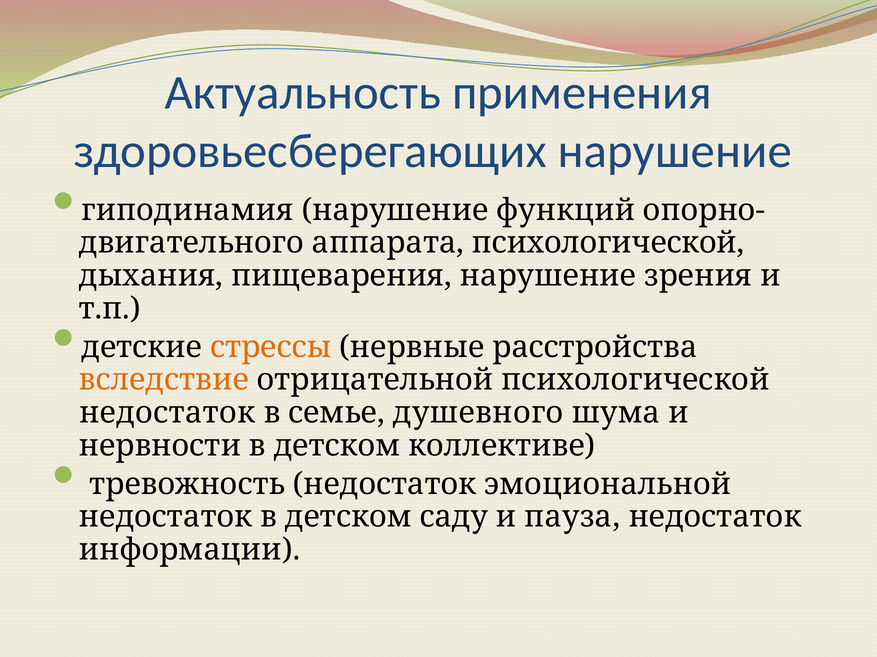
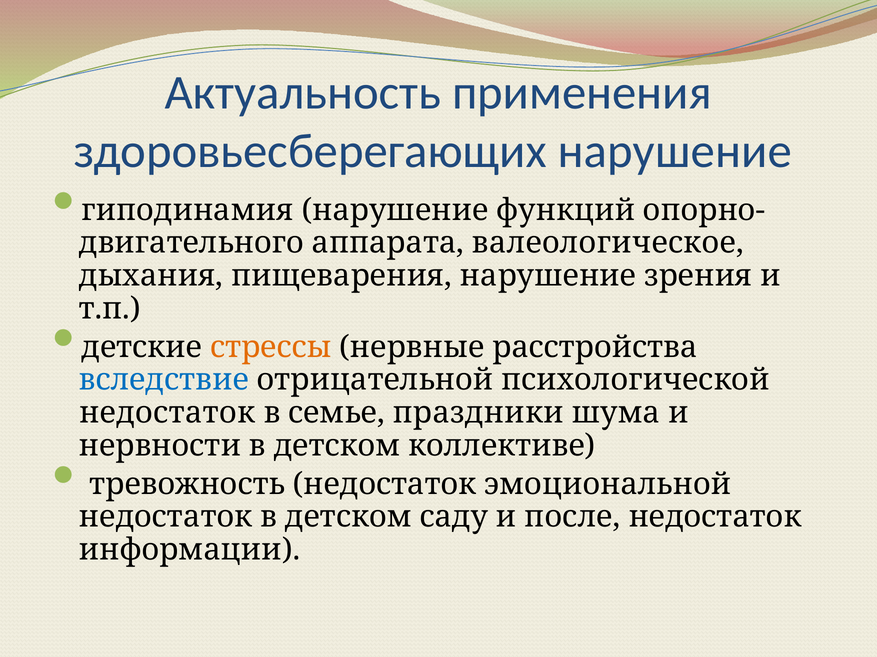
аппарата психологической: психологической -> валеологическое (608, 243)
вследствие colour: orange -> blue (164, 380)
душевного: душевного -> праздники (478, 413)
пауза: пауза -> после (572, 517)
